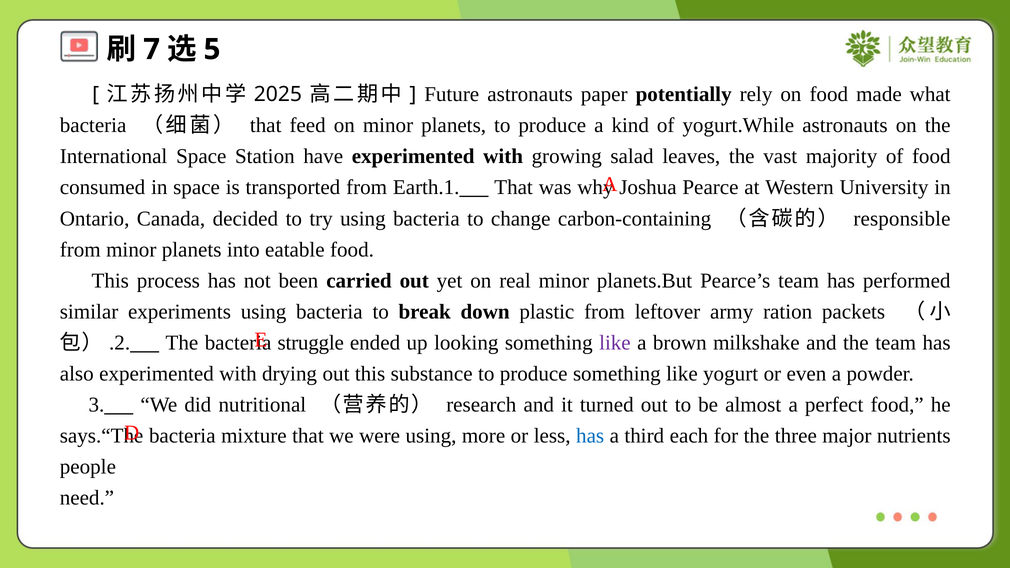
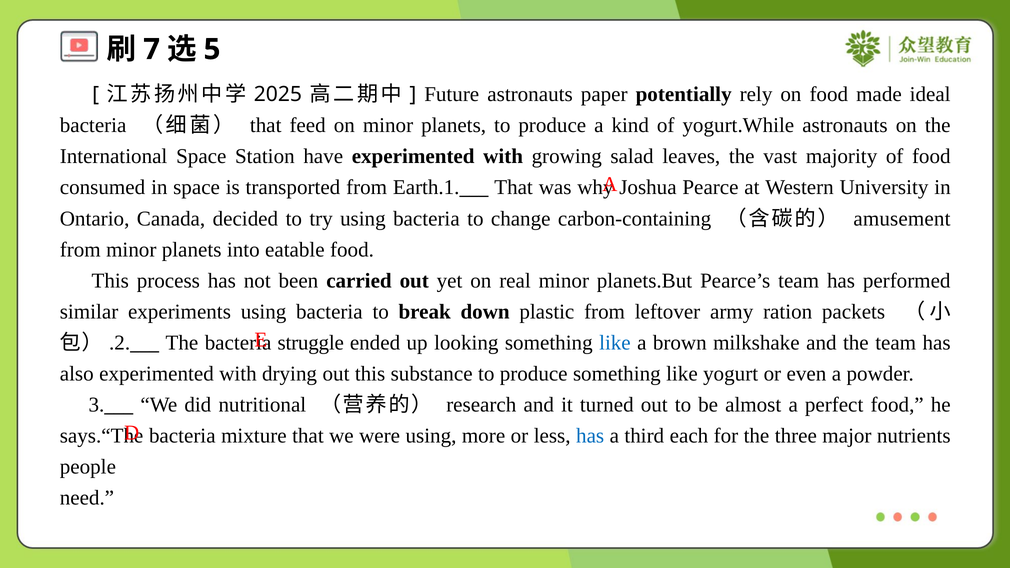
what: what -> ideal (930, 94)
responsible: responsible -> amusement (902, 219)
like colour: purple -> blue (615, 343)
